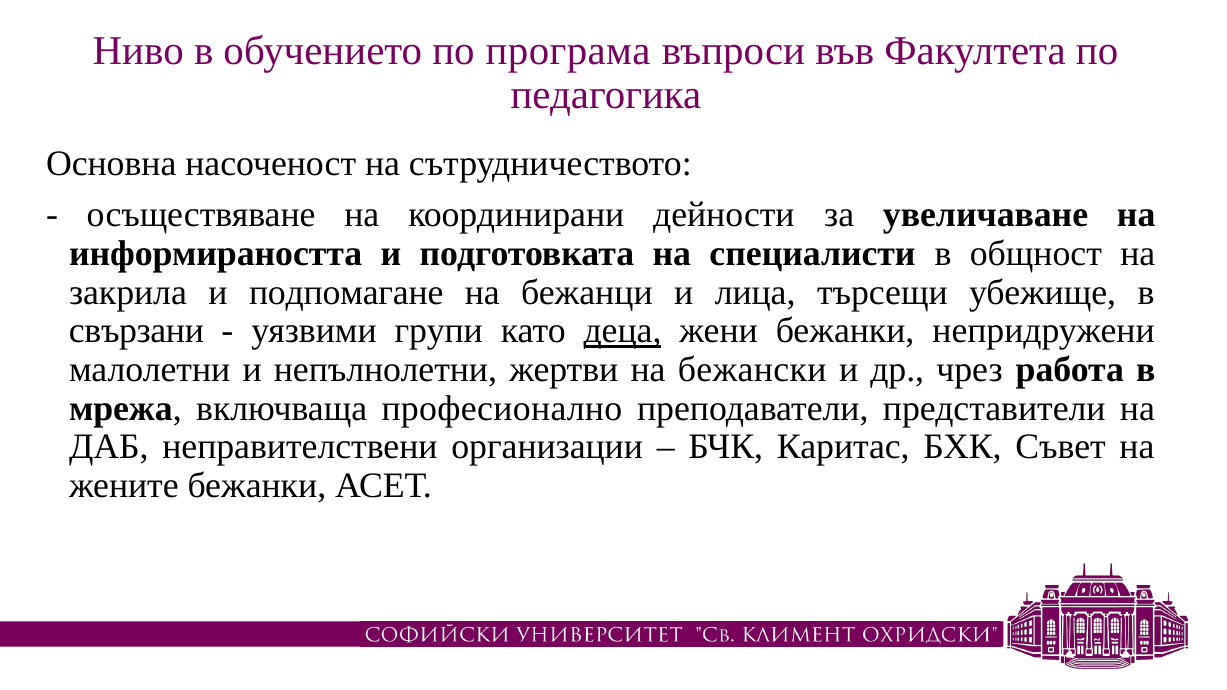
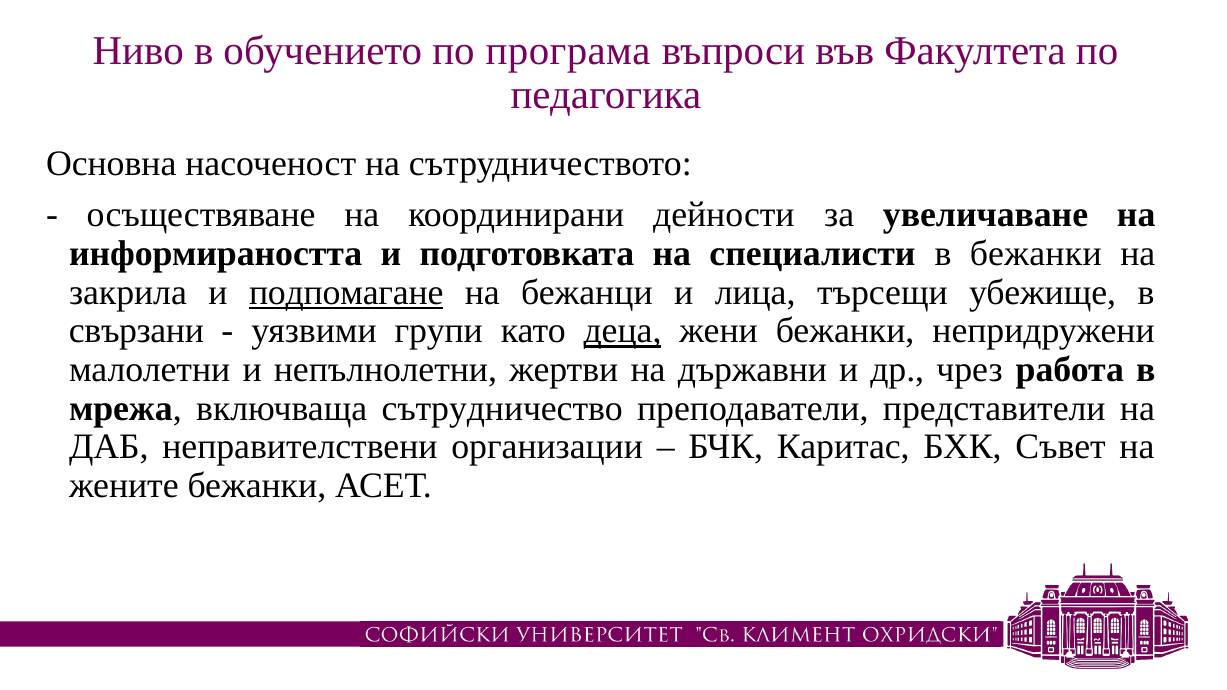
в общност: общност -> бежанки (1036, 254)
подпомагане underline: none -> present (346, 292)
бежански: бежански -> държавни (752, 370)
професионално: професионално -> сътрудничество (502, 408)
